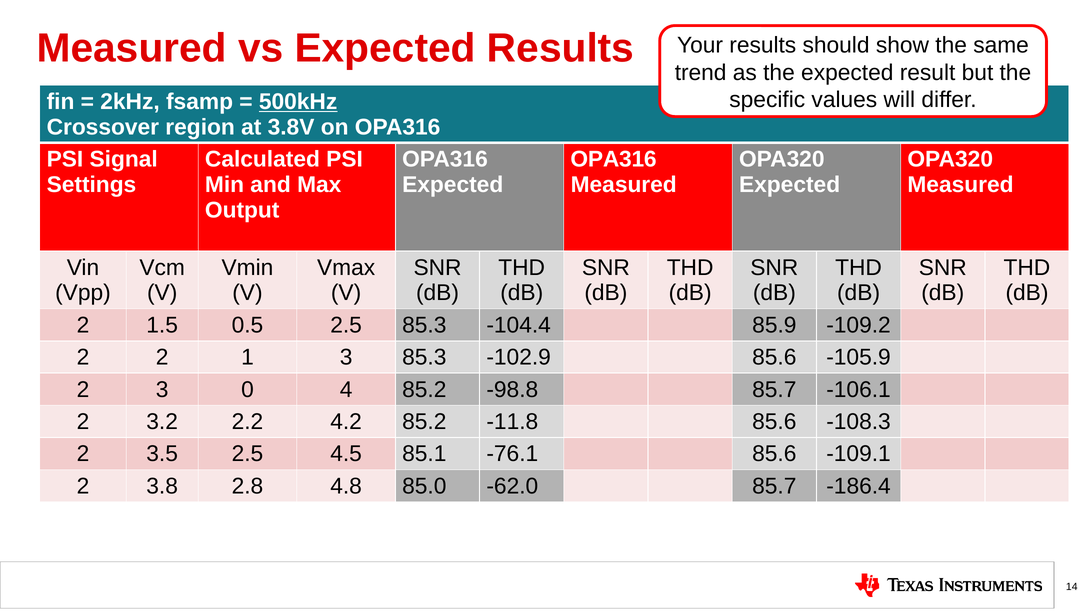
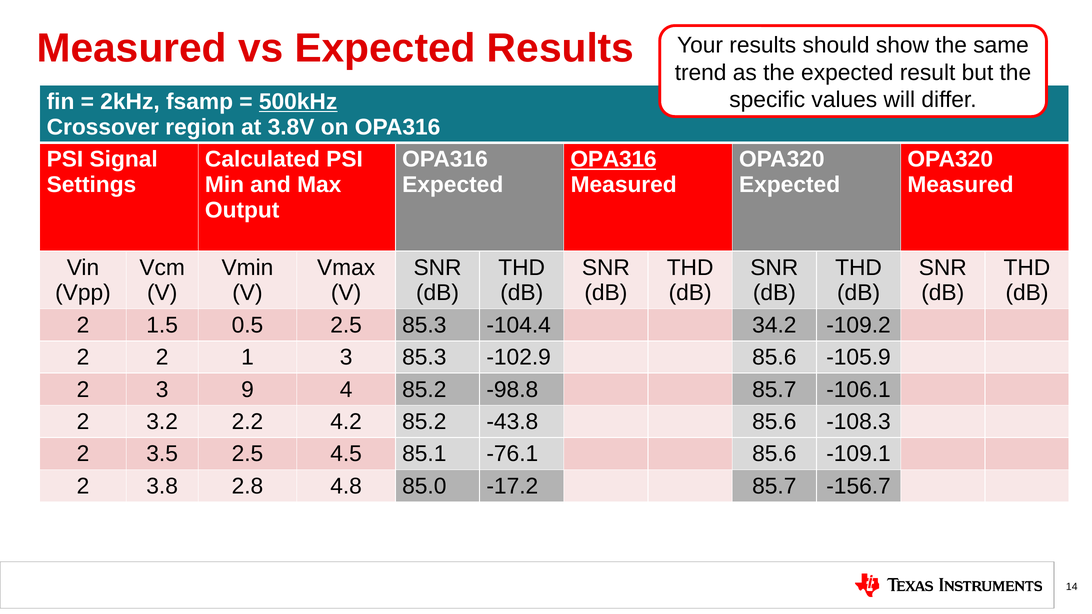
OPA316 underline: none -> present (614, 159)
85.9: 85.9 -> 34.2 (774, 325)
0: 0 -> 9 (247, 390)
-11.8: -11.8 -> -43.8 (512, 422)
-62.0: -62.0 -> -17.2 (512, 486)
-186.4: -186.4 -> -156.7 (859, 486)
